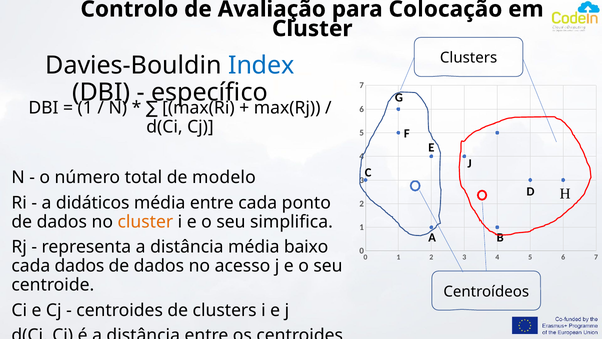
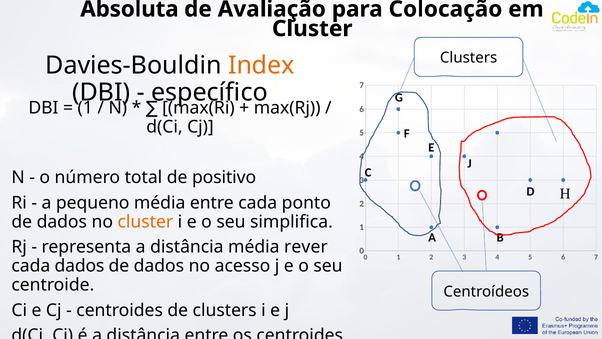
Controlo: Controlo -> Absoluta (129, 9)
Index colour: blue -> orange (261, 65)
modelo: modelo -> positivo (224, 177)
didáticos: didáticos -> pequeno (93, 202)
baixo: baixo -> rever (306, 247)
